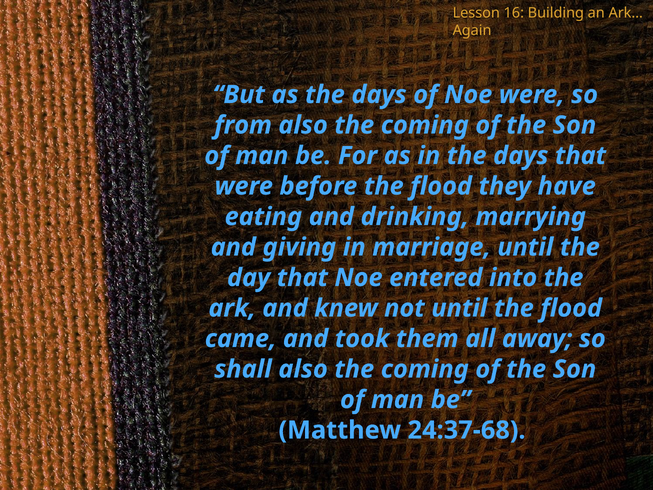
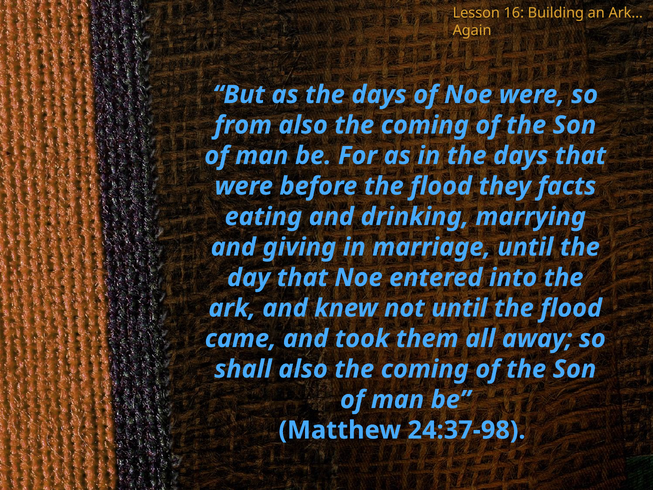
have: have -> facts (567, 186)
24:37-68: 24:37-68 -> 24:37-98 (467, 430)
